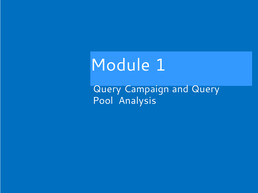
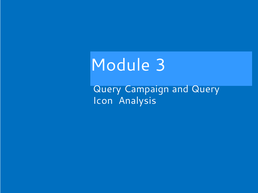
1: 1 -> 3 (160, 65)
Pool: Pool -> Icon (103, 101)
